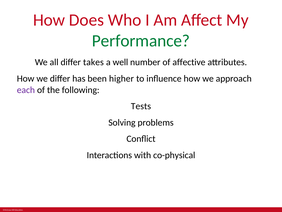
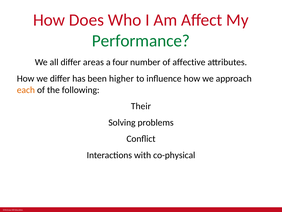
takes: takes -> areas (93, 62)
well: well -> four (120, 62)
each colour: purple -> orange (26, 90)
Tests: Tests -> Their (141, 106)
